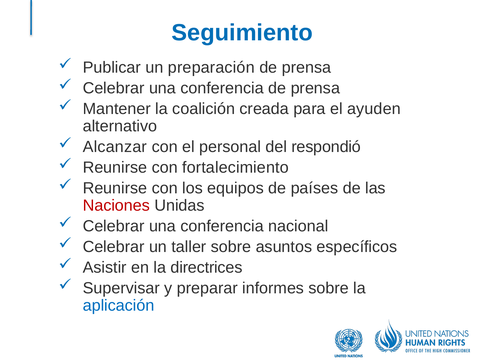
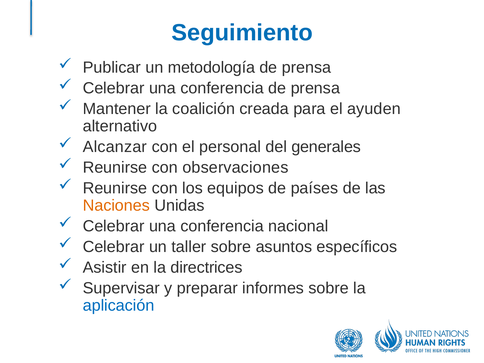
preparación: preparación -> metodología (211, 68)
respondió: respondió -> generales (326, 147)
fortalecimiento: fortalecimiento -> observaciones (235, 168)
Naciones colour: red -> orange (116, 206)
